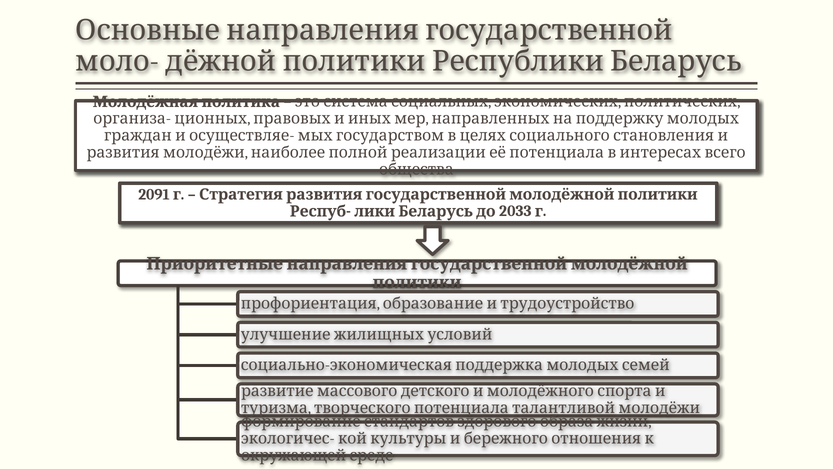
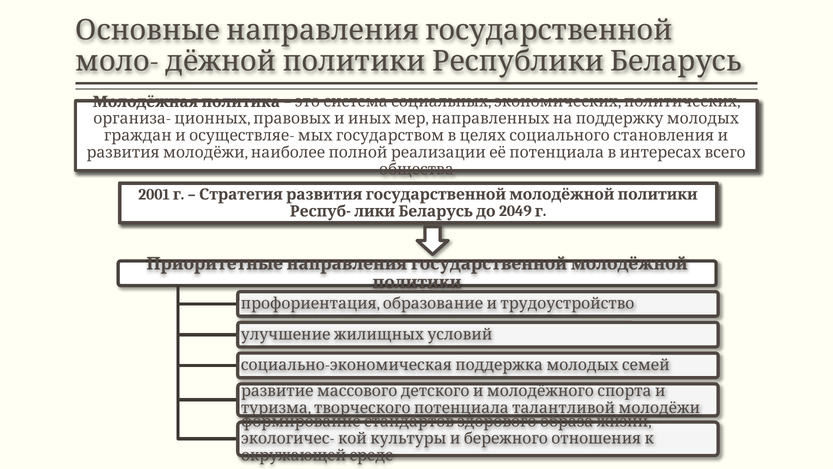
2091: 2091 -> 2001 (154, 194)
2033: 2033 -> 2049 (515, 211)
